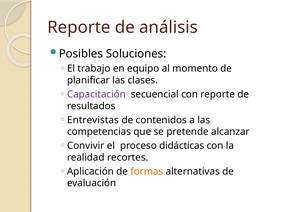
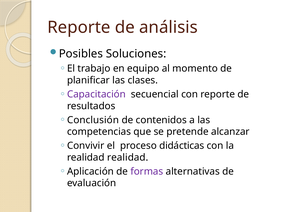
Entrevistas: Entrevistas -> Conclusión (93, 120)
realidad recortes: recortes -> realidad (128, 158)
formas colour: orange -> purple (147, 172)
